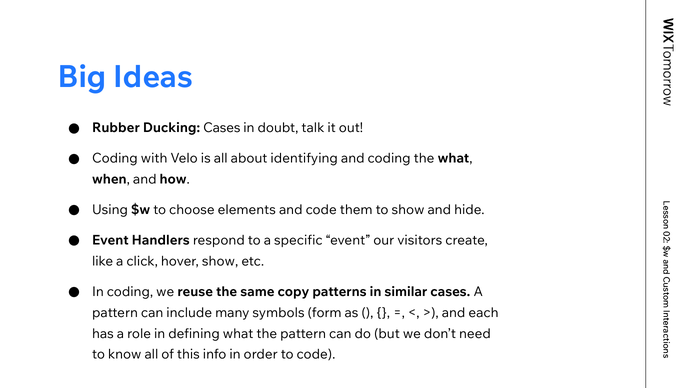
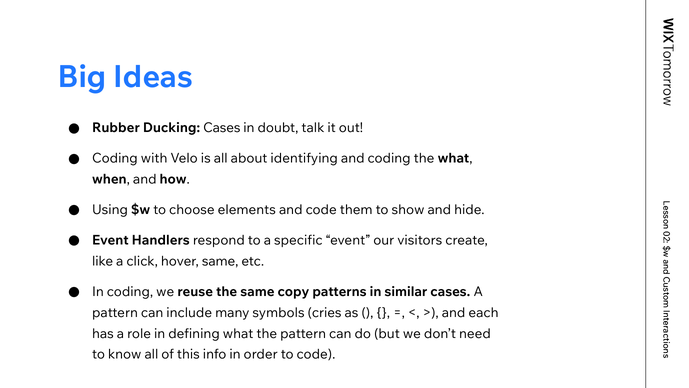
hover show: show -> same (220, 261)
form: form -> cries (325, 312)
